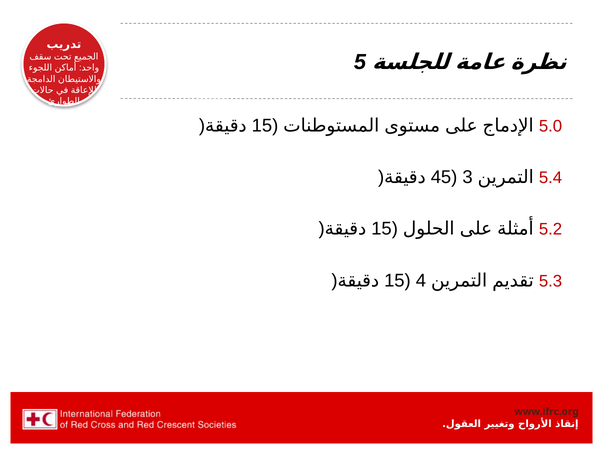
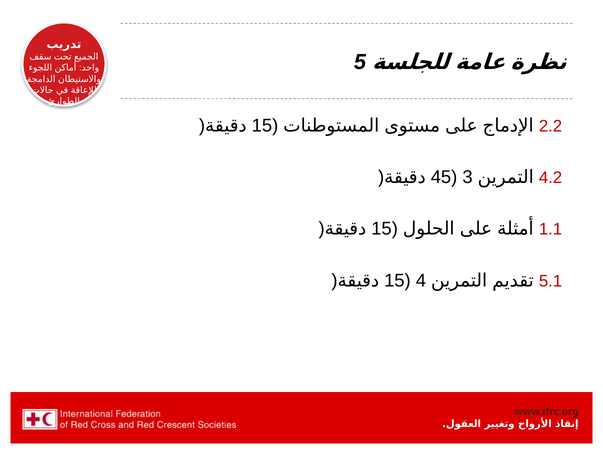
5.0: 5.0 -> 2.2 (551, 126)
5.4: 5.4 -> 4.2 (551, 178)
5.2: 5.2 -> 1.1 (551, 230)
5.3: 5.3 -> 5.1 (551, 281)
